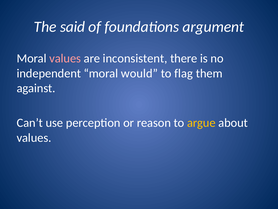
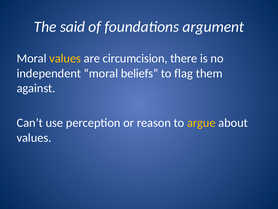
values colour: pink -> yellow (65, 58)
inconsistent: inconsistent -> circumcision (135, 58)
would: would -> beliefs (140, 73)
